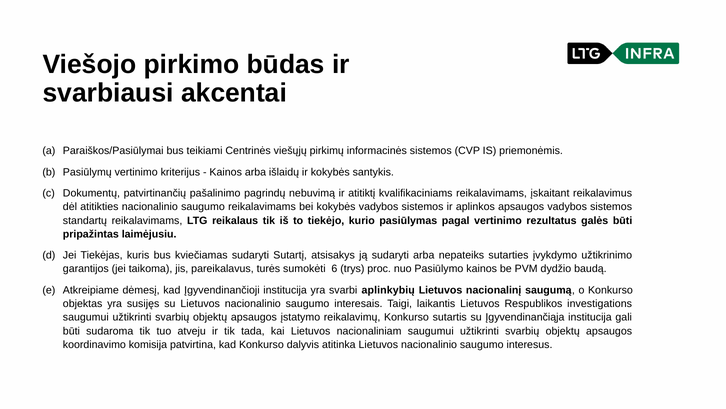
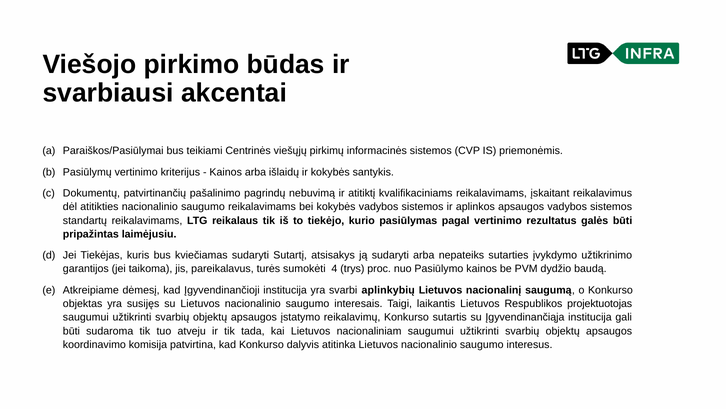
6: 6 -> 4 (334, 269)
investigations: investigations -> projektuotojas (600, 303)
